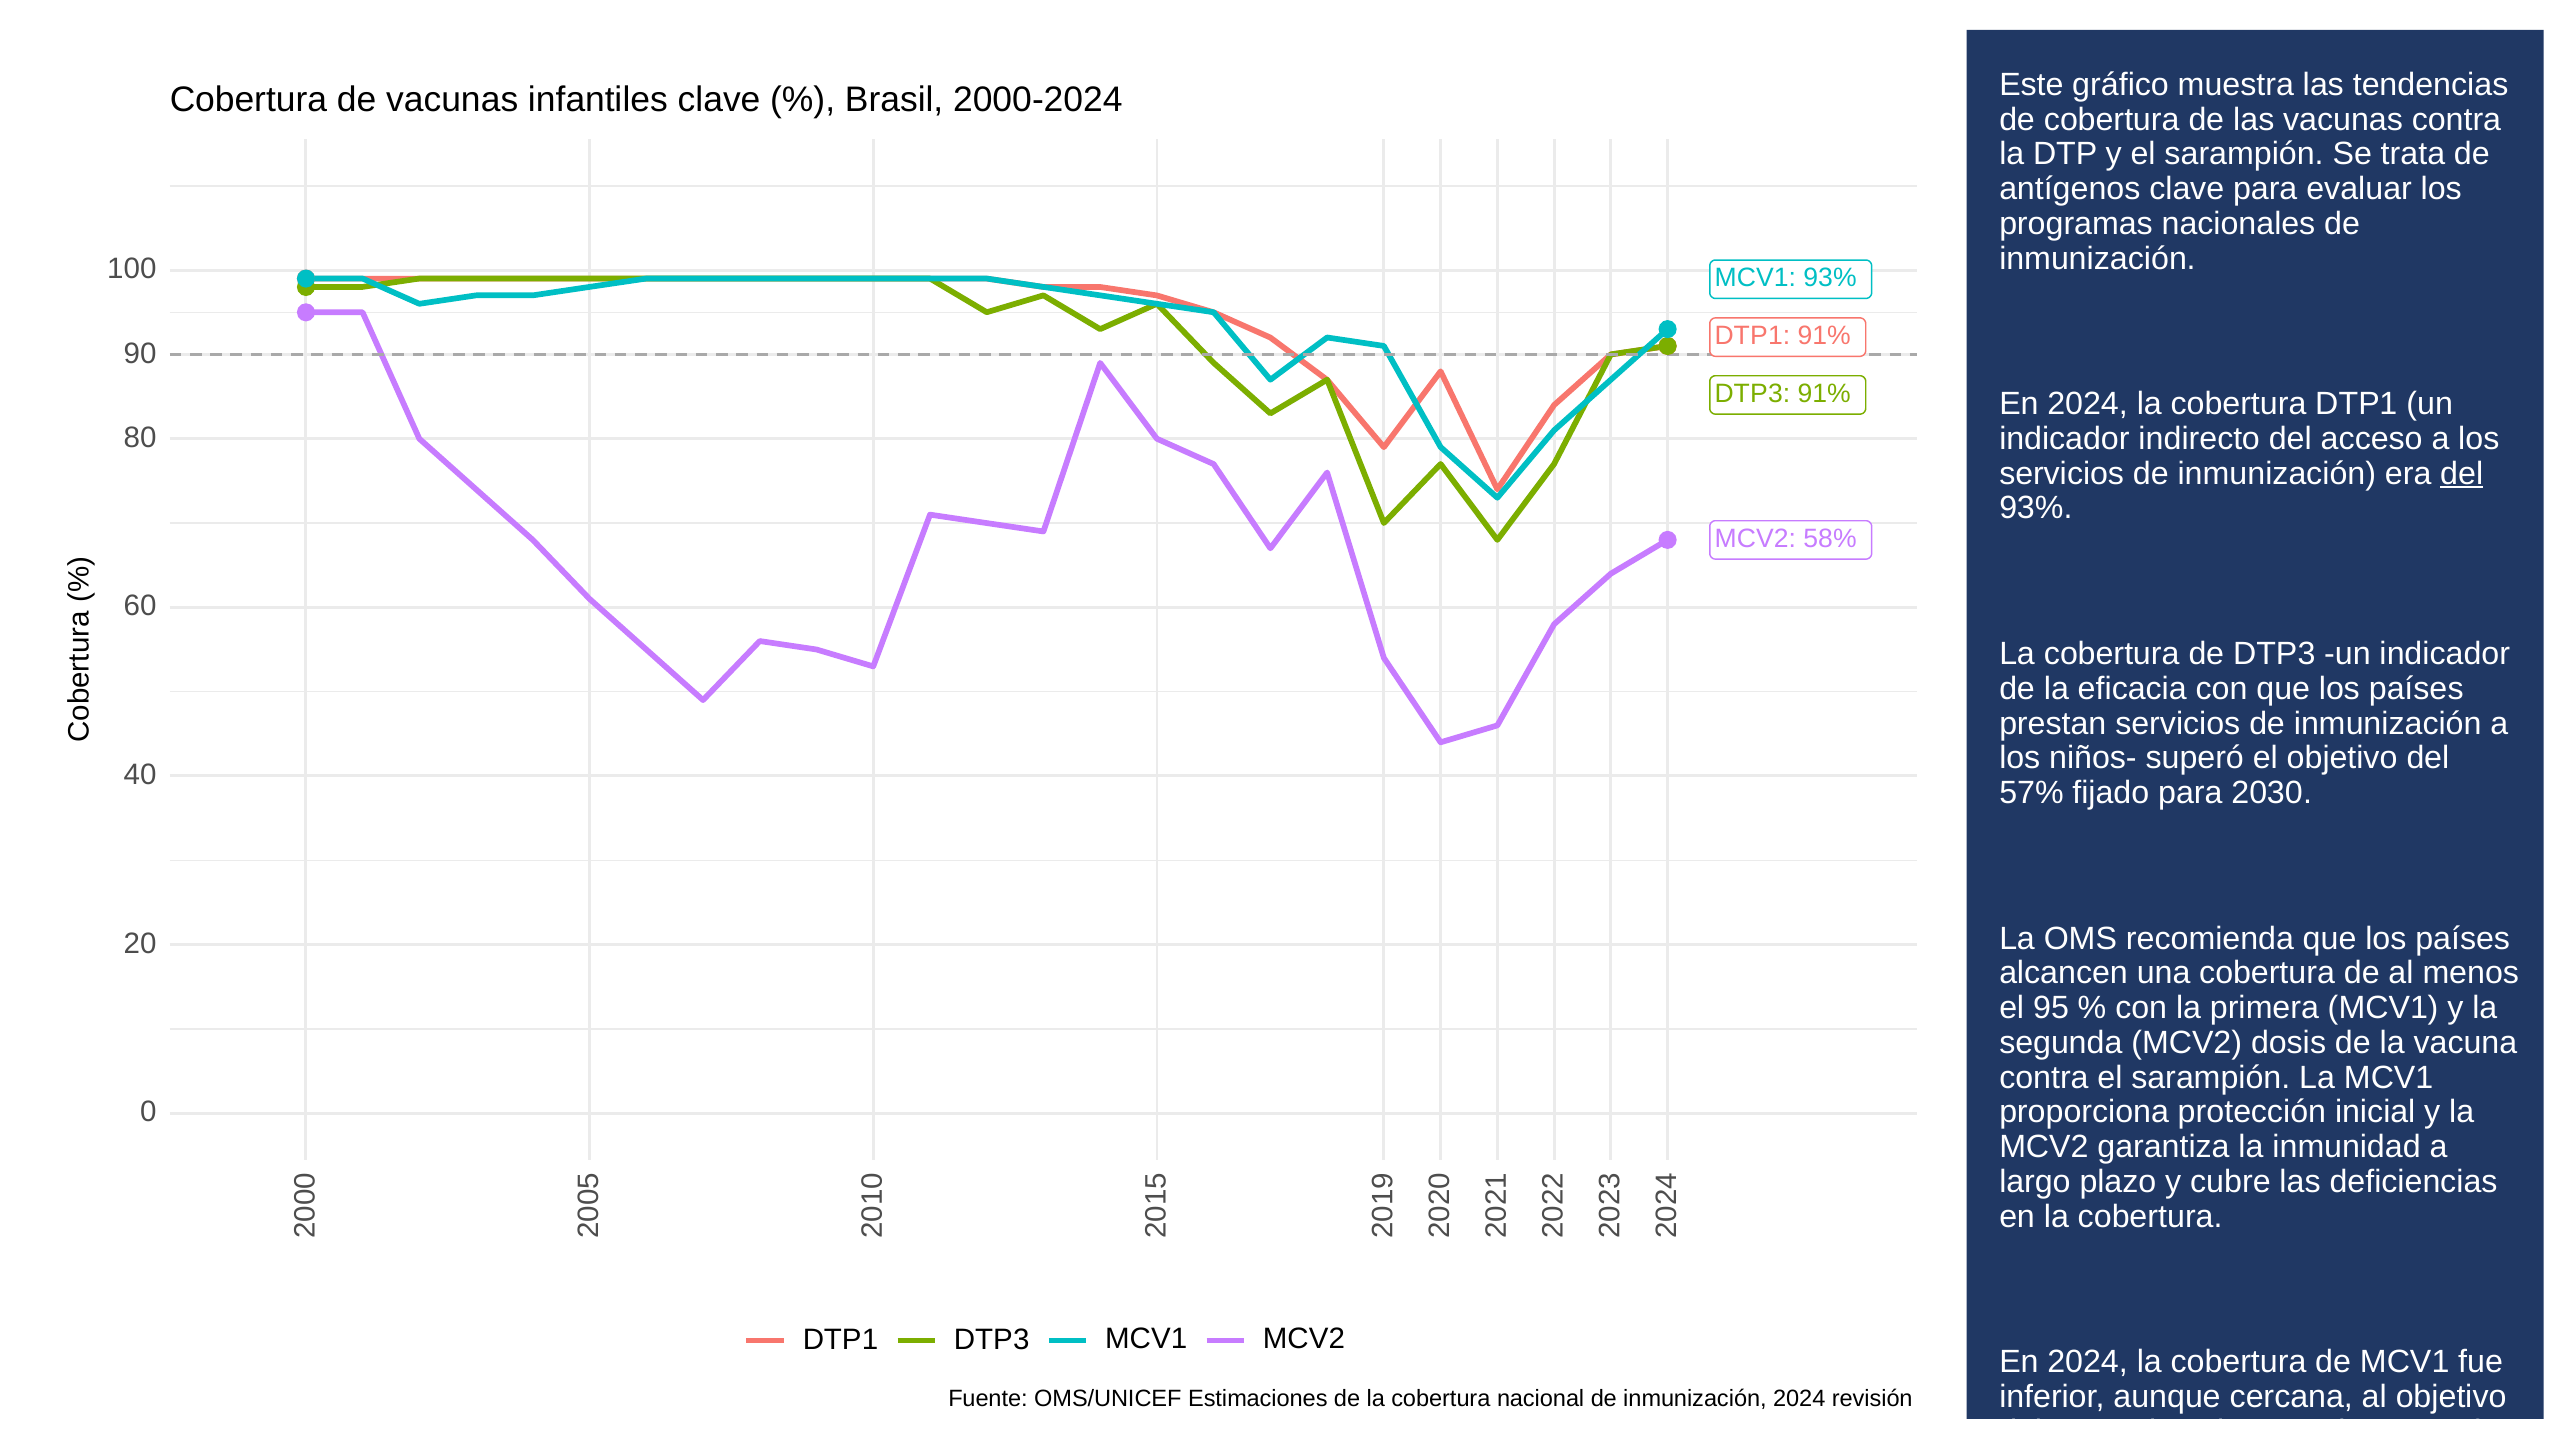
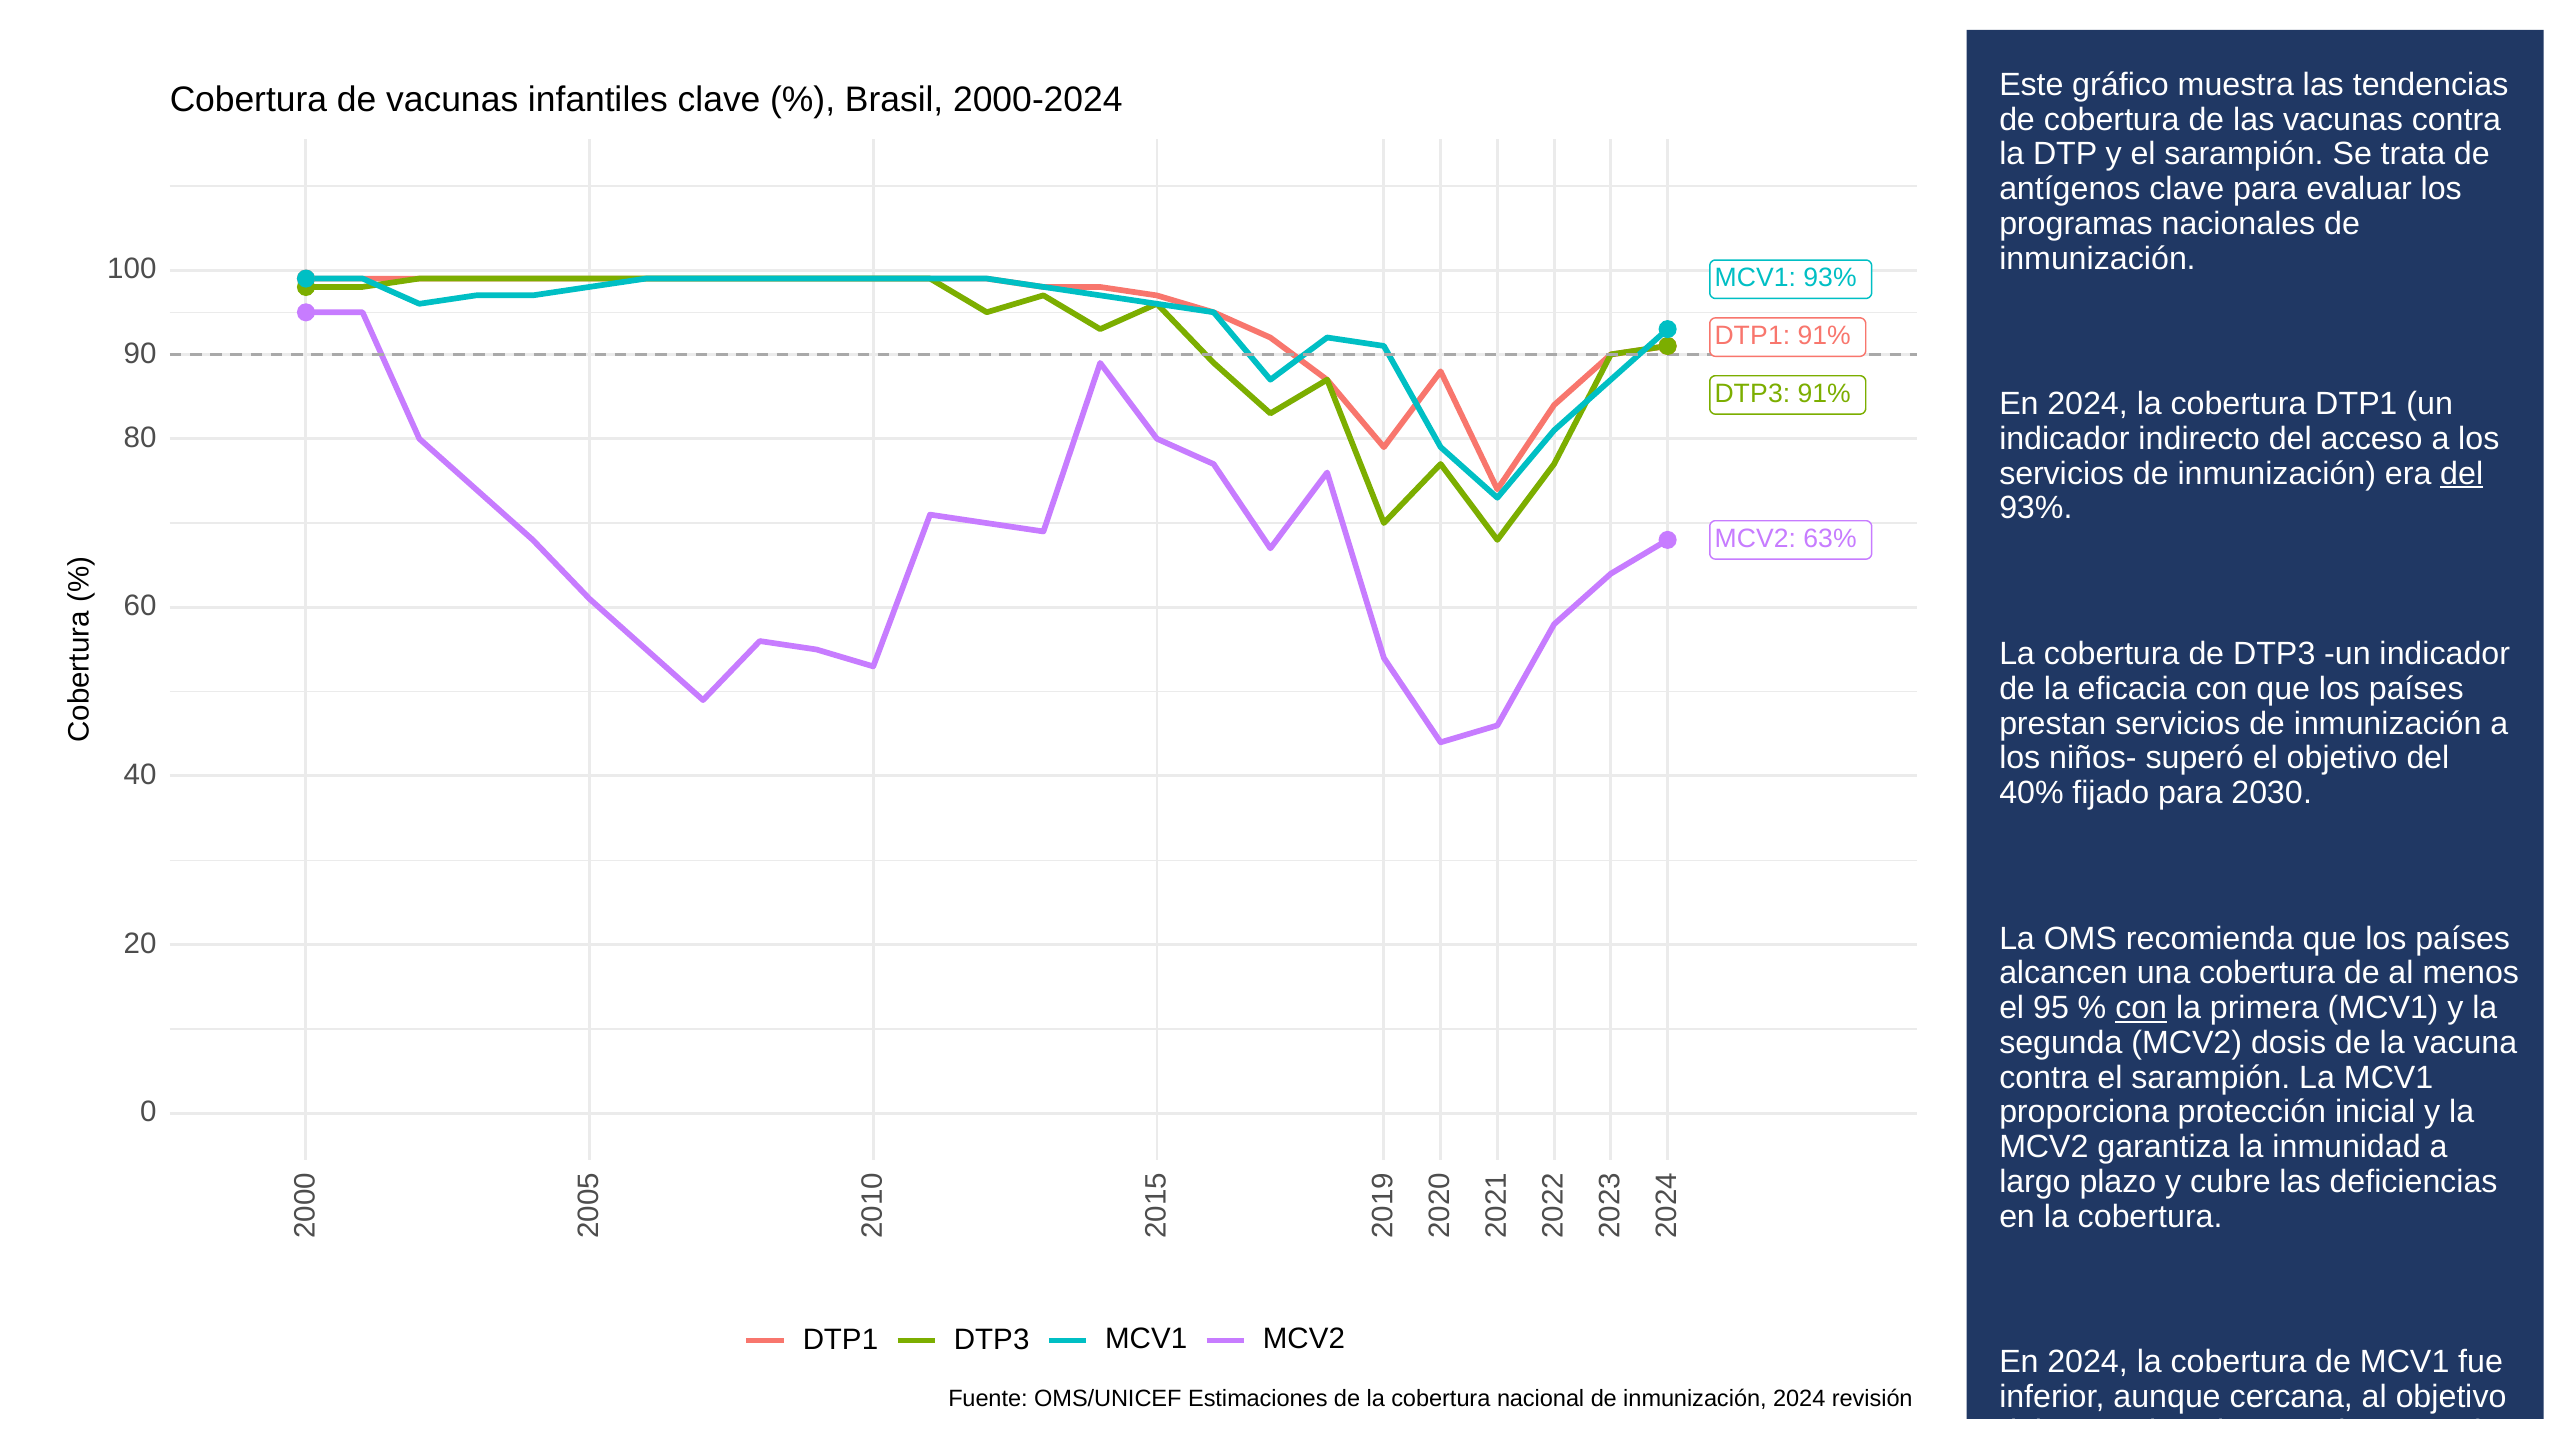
58%: 58% -> 63% (1830, 539)
57%: 57% -> 40% (2031, 793)
con underline: none -> present (2141, 1008)
